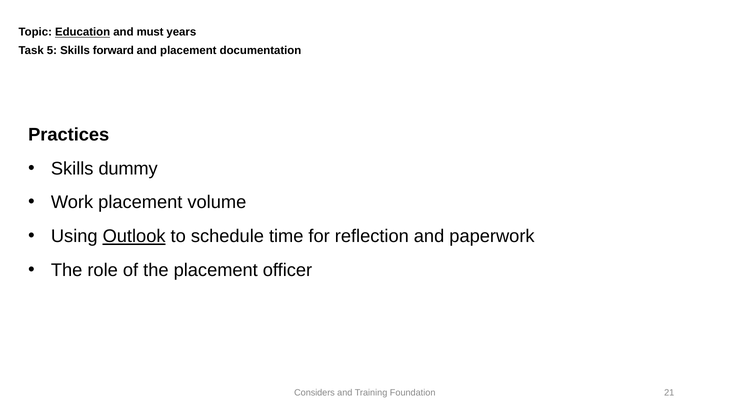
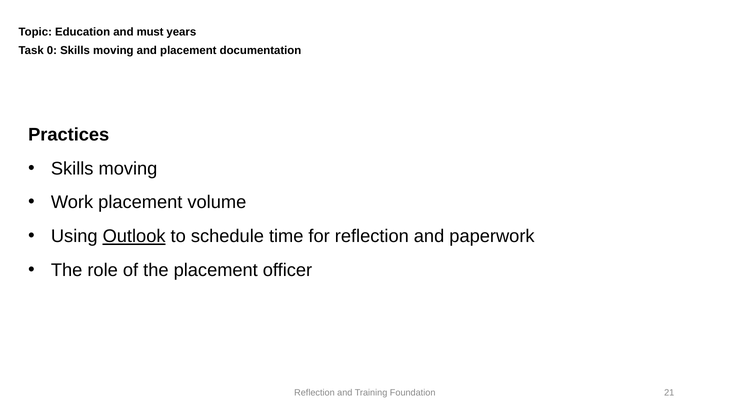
Education underline: present -> none (83, 32)
5: 5 -> 0 (52, 50)
forward: forward -> moving (113, 50)
dummy: dummy -> moving (128, 168)
Considers: Considers -> Reflection (314, 392)
